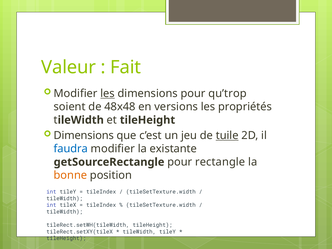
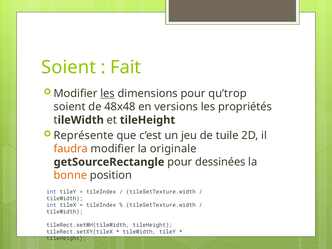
Valeur: Valeur -> Soient (69, 67)
Dimensions: Dimensions -> Représente (84, 135)
tuile underline: present -> none (227, 135)
faudra colour: blue -> orange (71, 149)
existante: existante -> originale (173, 149)
rectangle: rectangle -> dessinées (220, 162)
